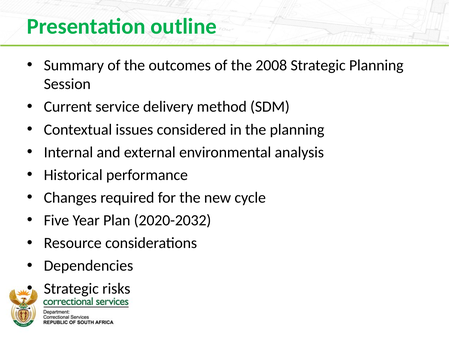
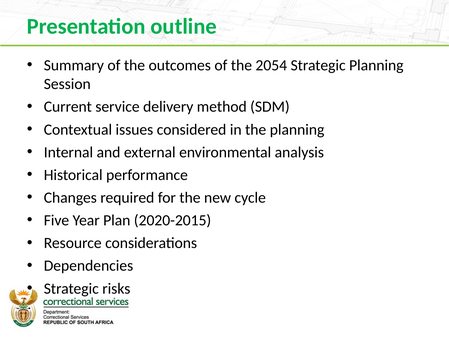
2008: 2008 -> 2054 (271, 65)
2020-2032: 2020-2032 -> 2020-2015 (173, 220)
